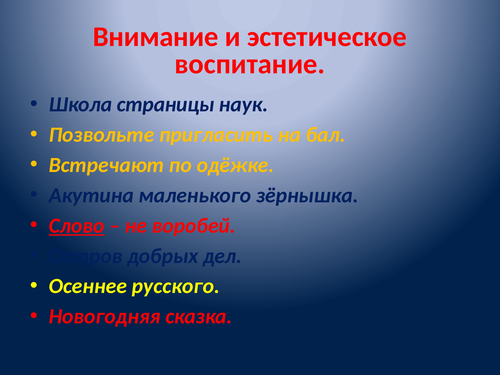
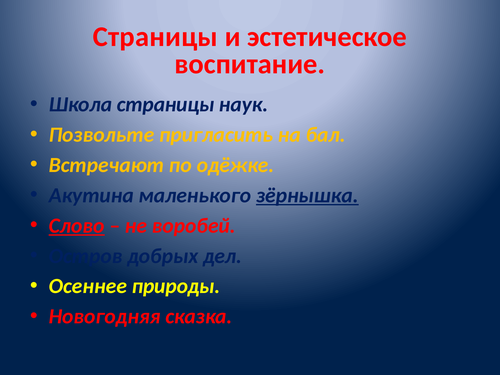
Внимание: Внимание -> Страницы (155, 37)
зёрнышка underline: none -> present (307, 195)
русского: русского -> природы (176, 286)
